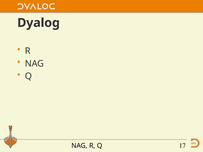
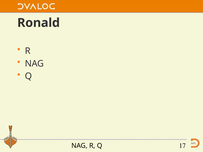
Dyalog: Dyalog -> Ronald (39, 23)
